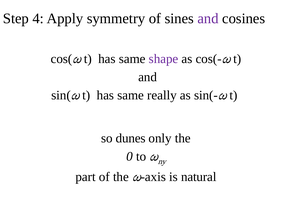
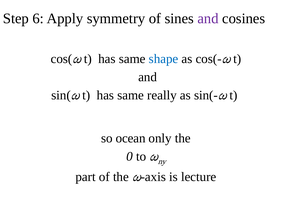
4: 4 -> 6 (38, 19)
shape colour: purple -> blue (164, 59)
dunes: dunes -> ocean (131, 138)
natural: natural -> lecture (199, 177)
